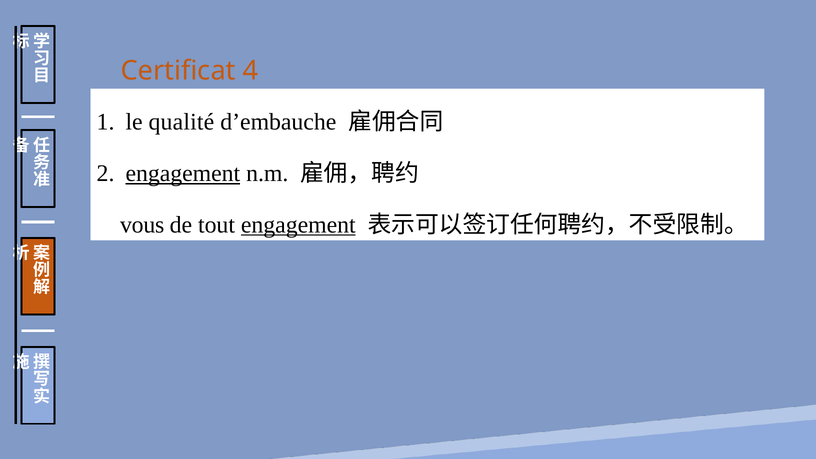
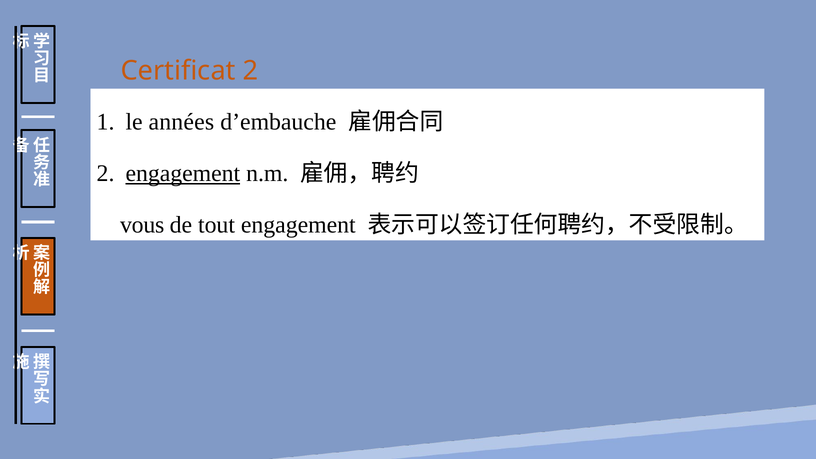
Certificat 4: 4 -> 2 (251, 71)
qualité: qualité -> années (181, 122)
engagement underline: present -> none (298, 225)
